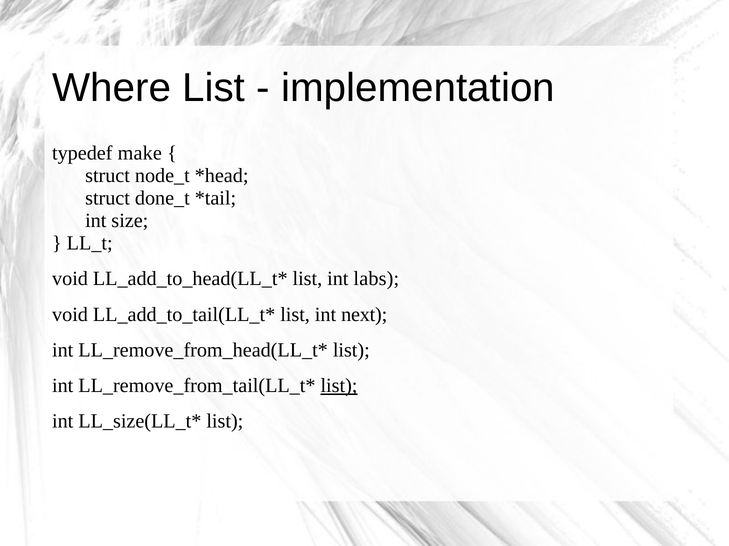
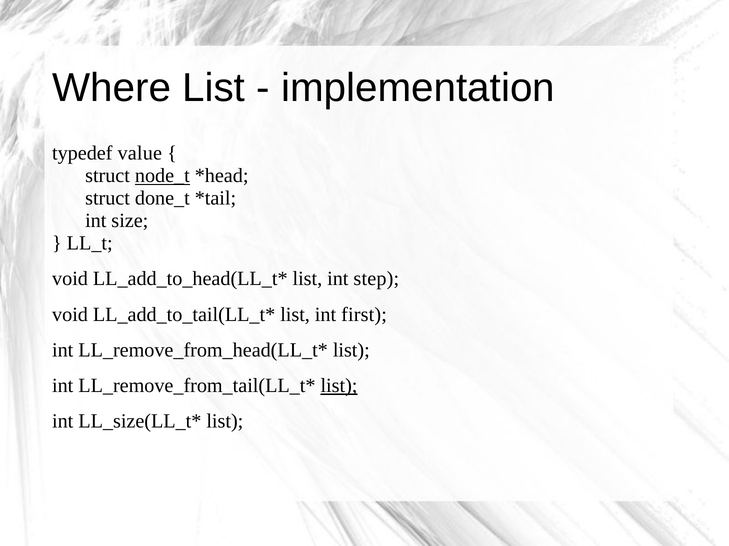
make: make -> value (140, 153)
node_t underline: none -> present (162, 176)
labs: labs -> step (376, 279)
next: next -> first (364, 315)
